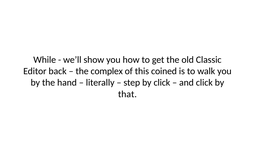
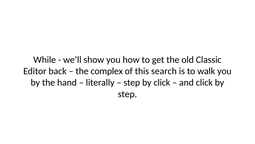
coined: coined -> search (164, 71)
that: that -> step (127, 94)
